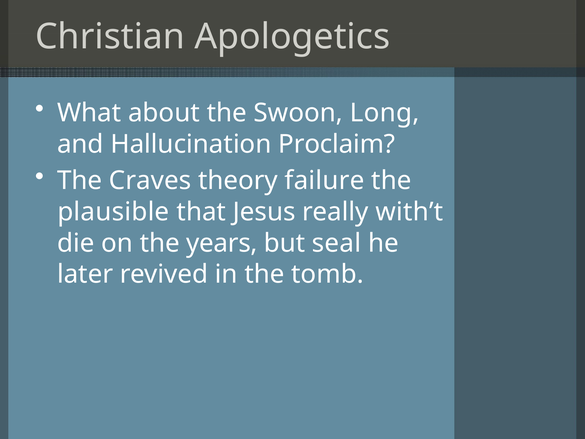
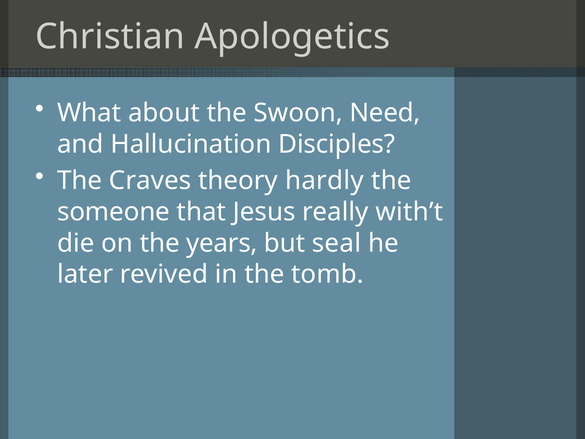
Long: Long -> Need (385, 113)
Proclaim: Proclaim -> Disciples (337, 144)
failure: failure -> hardly (324, 181)
plausible: plausible -> someone (114, 212)
